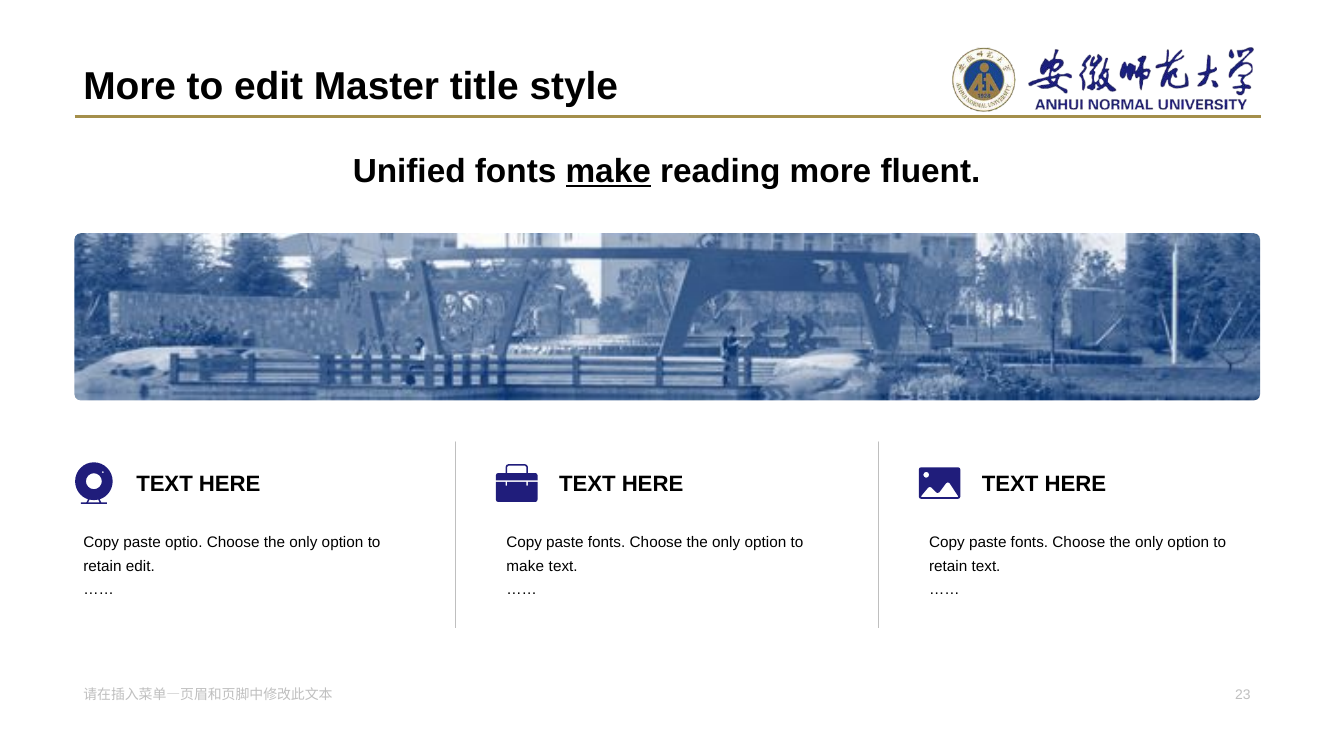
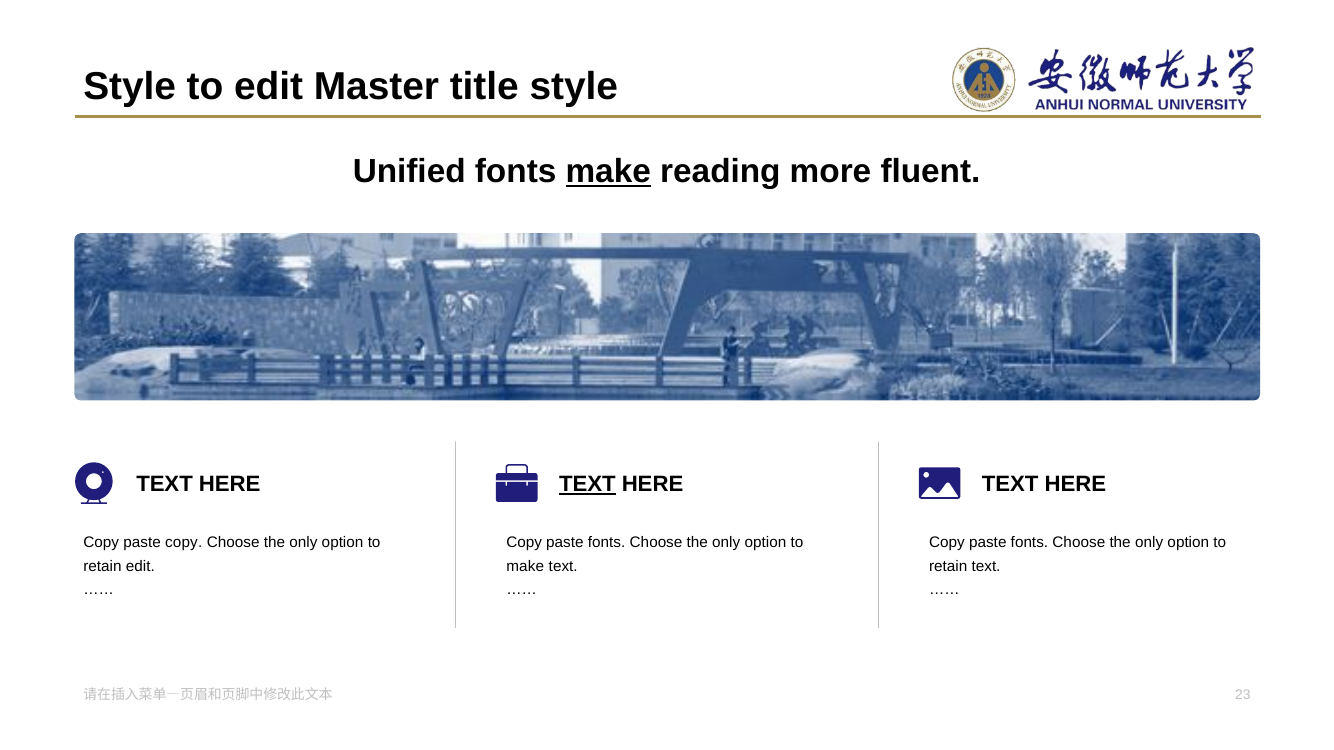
More: More -> Style (130, 86)
TEXT underline: none -> present (587, 485)
paste optio: optio -> copy (184, 542)
